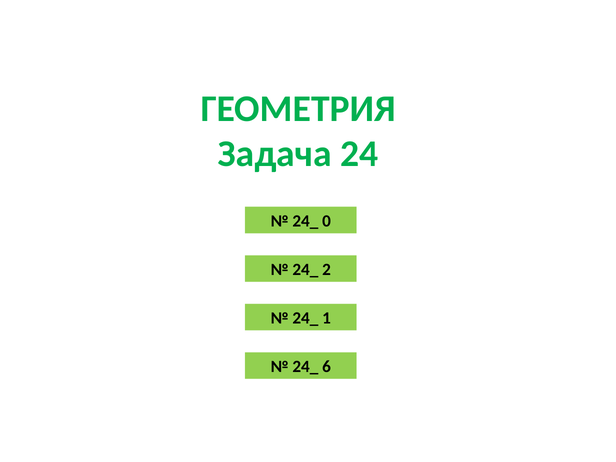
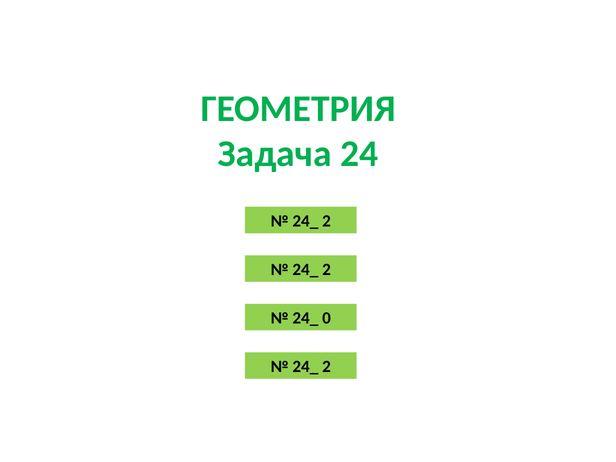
0: 0 -> 2 (327, 221)
1: 1 -> 0 (327, 318)
6: 6 -> 2 (327, 367)
